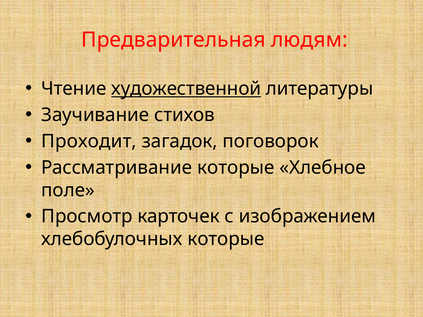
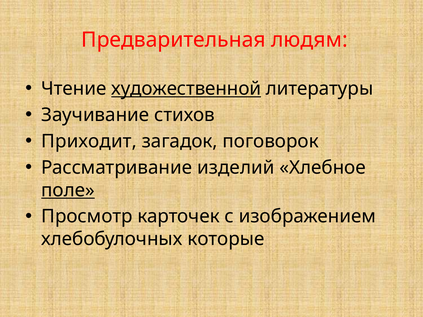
Проходит: Проходит -> Приходит (89, 141)
Рассматривание которые: которые -> изделий (236, 168)
поле underline: none -> present (68, 190)
